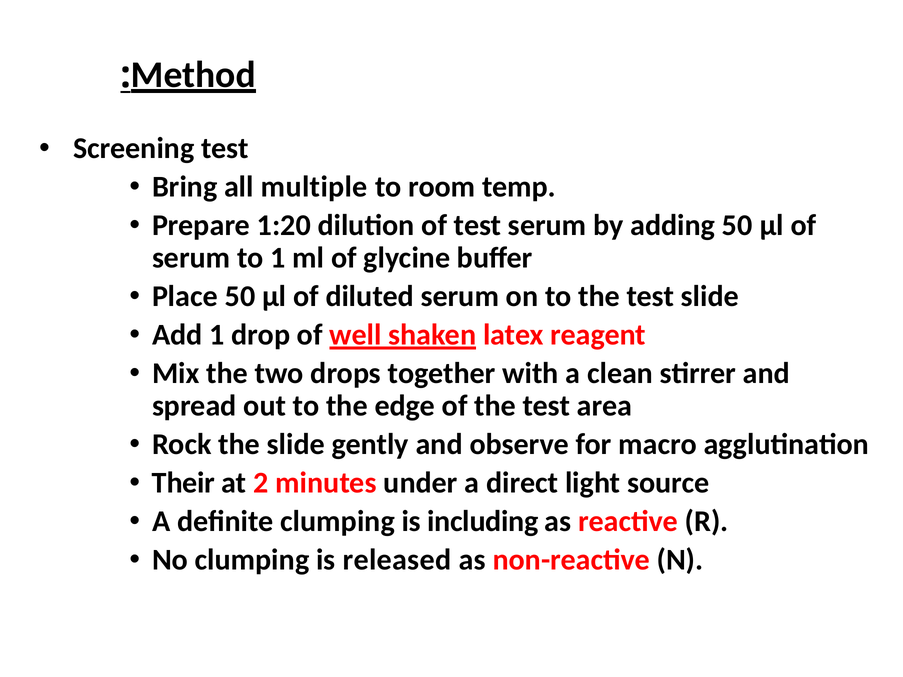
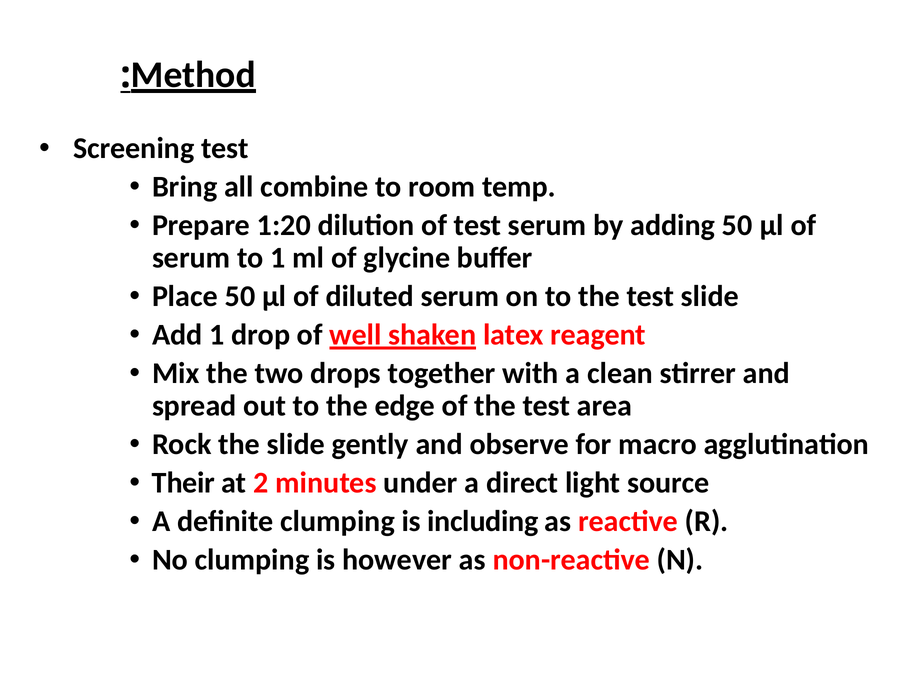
multiple: multiple -> combine (314, 187)
released: released -> however (397, 560)
